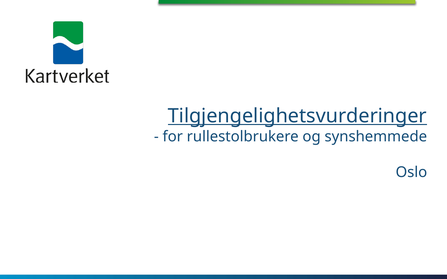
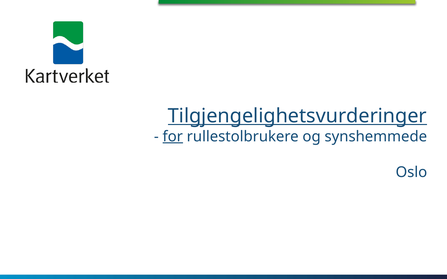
for underline: none -> present (173, 137)
